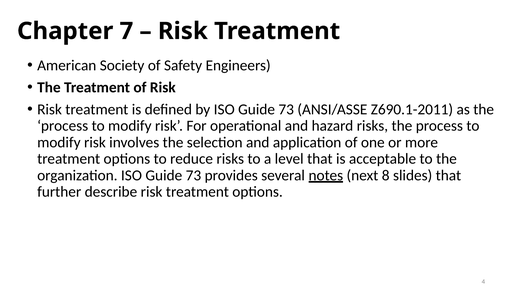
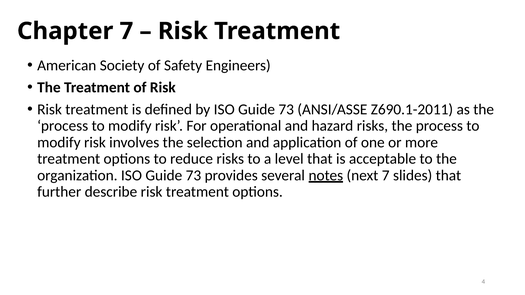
next 8: 8 -> 7 (386, 175)
